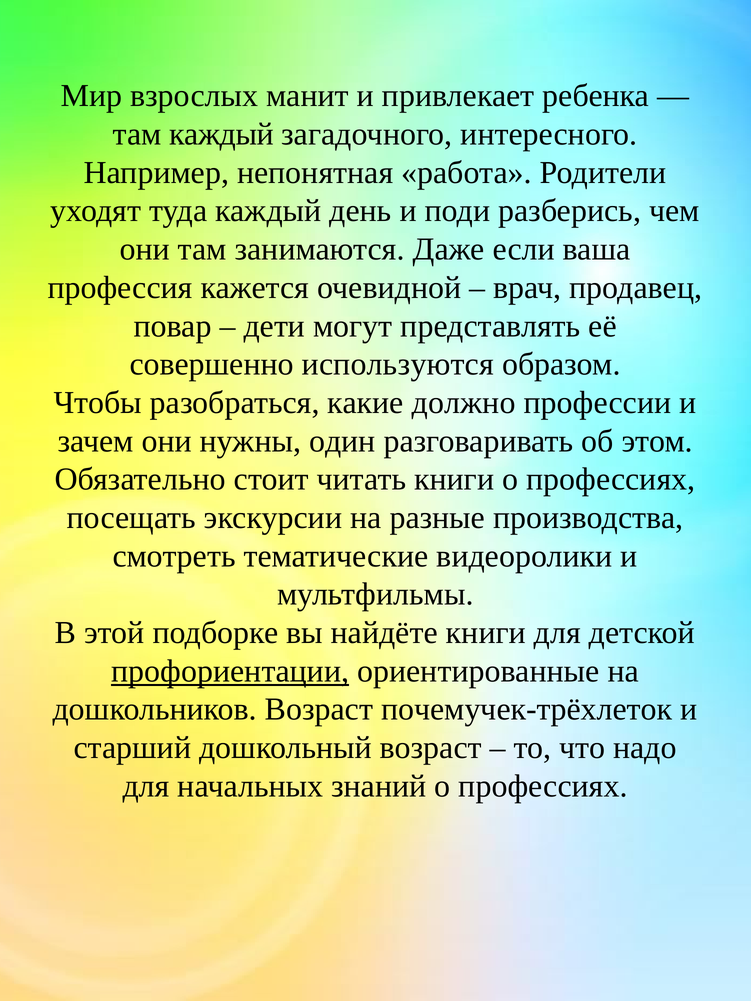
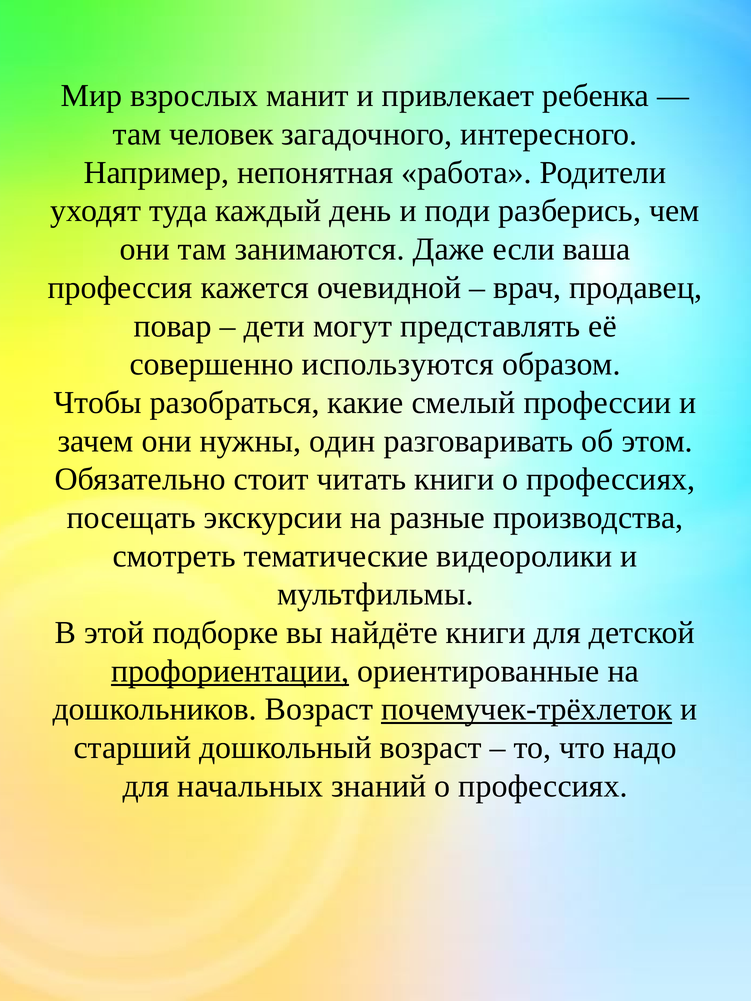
там каждый: каждый -> человек (222, 134)
должно: должно -> смелый (464, 403)
почемучек-трёхлеток underline: none -> present (527, 710)
